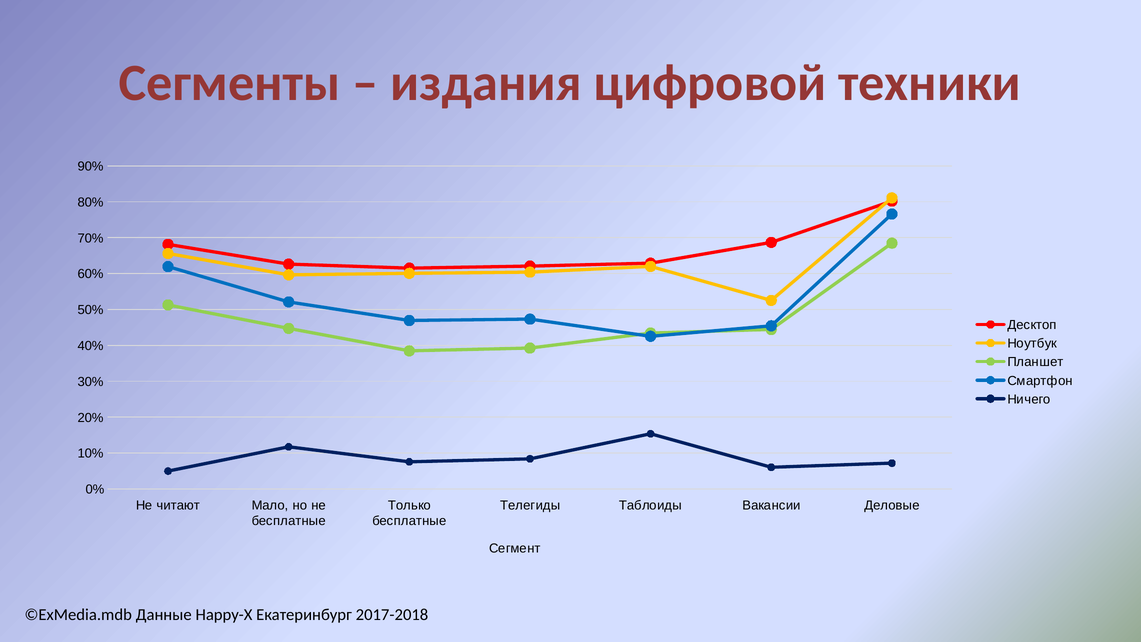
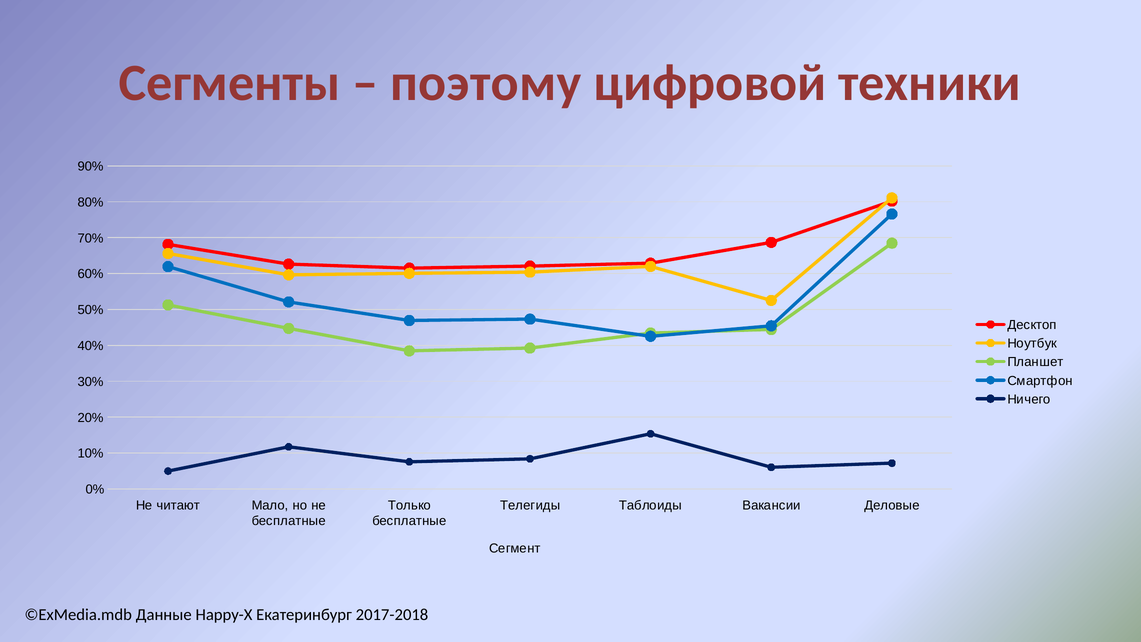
издания: издания -> поэтому (486, 83)
